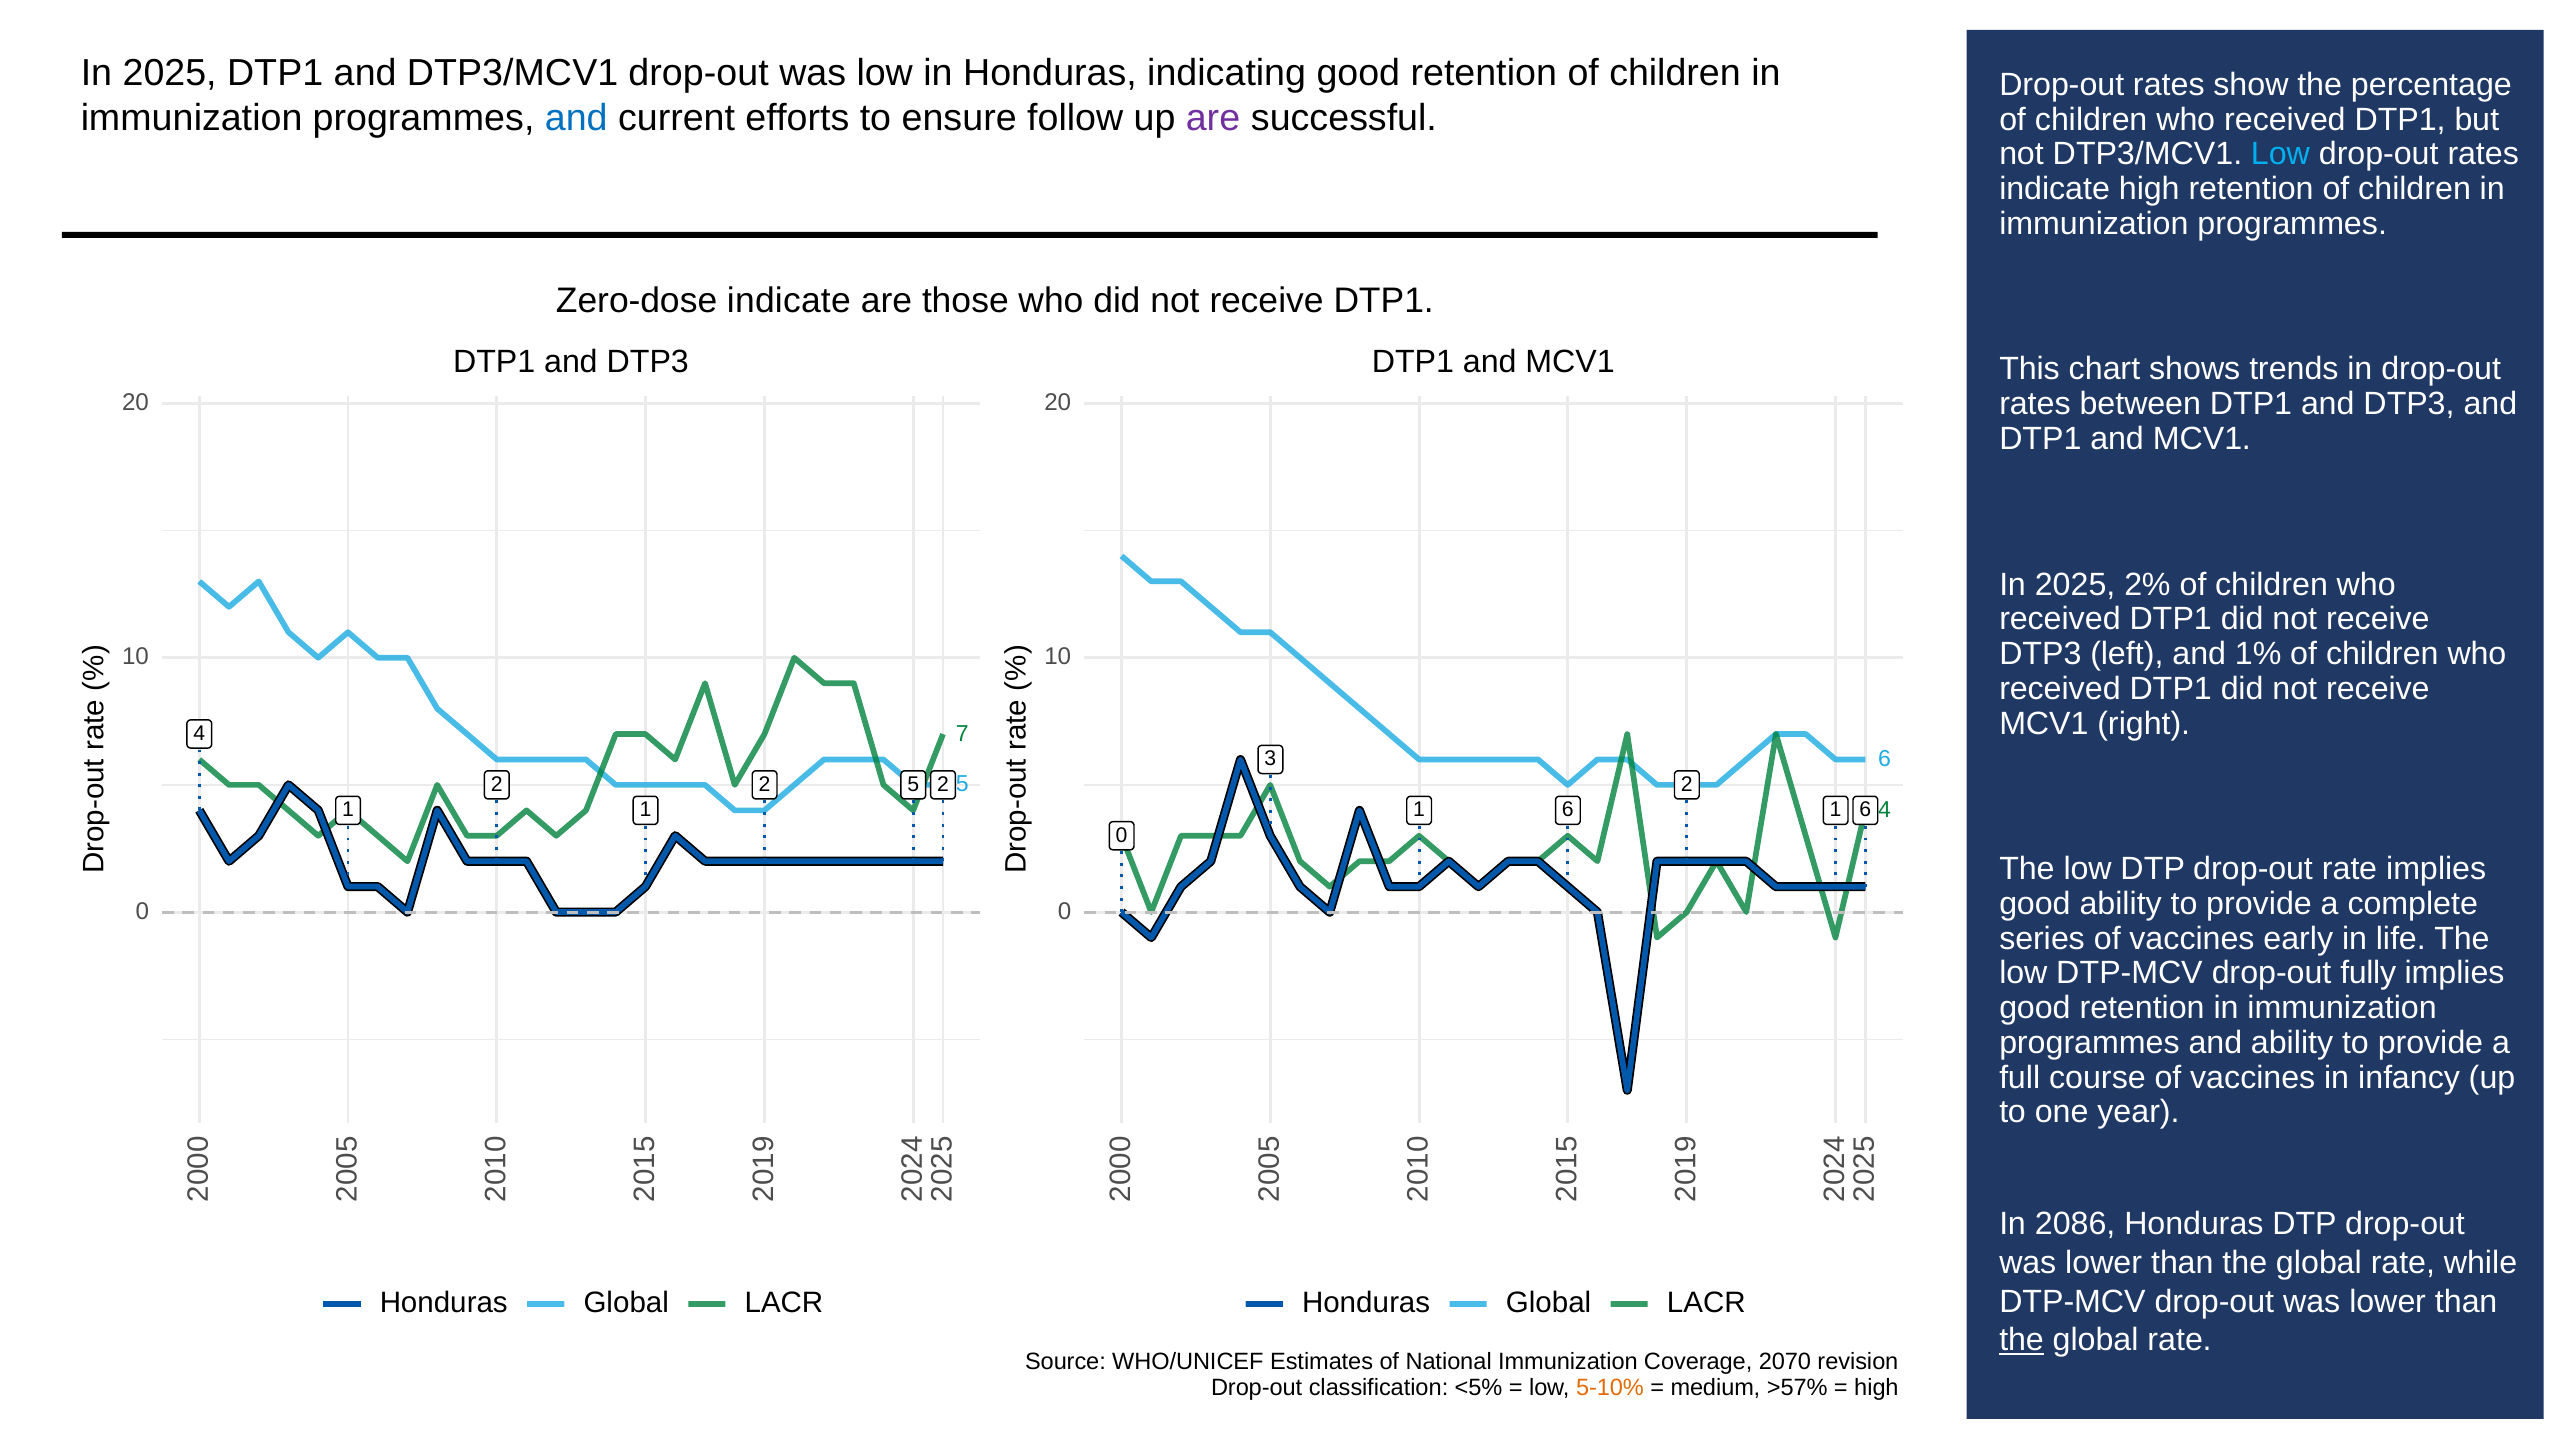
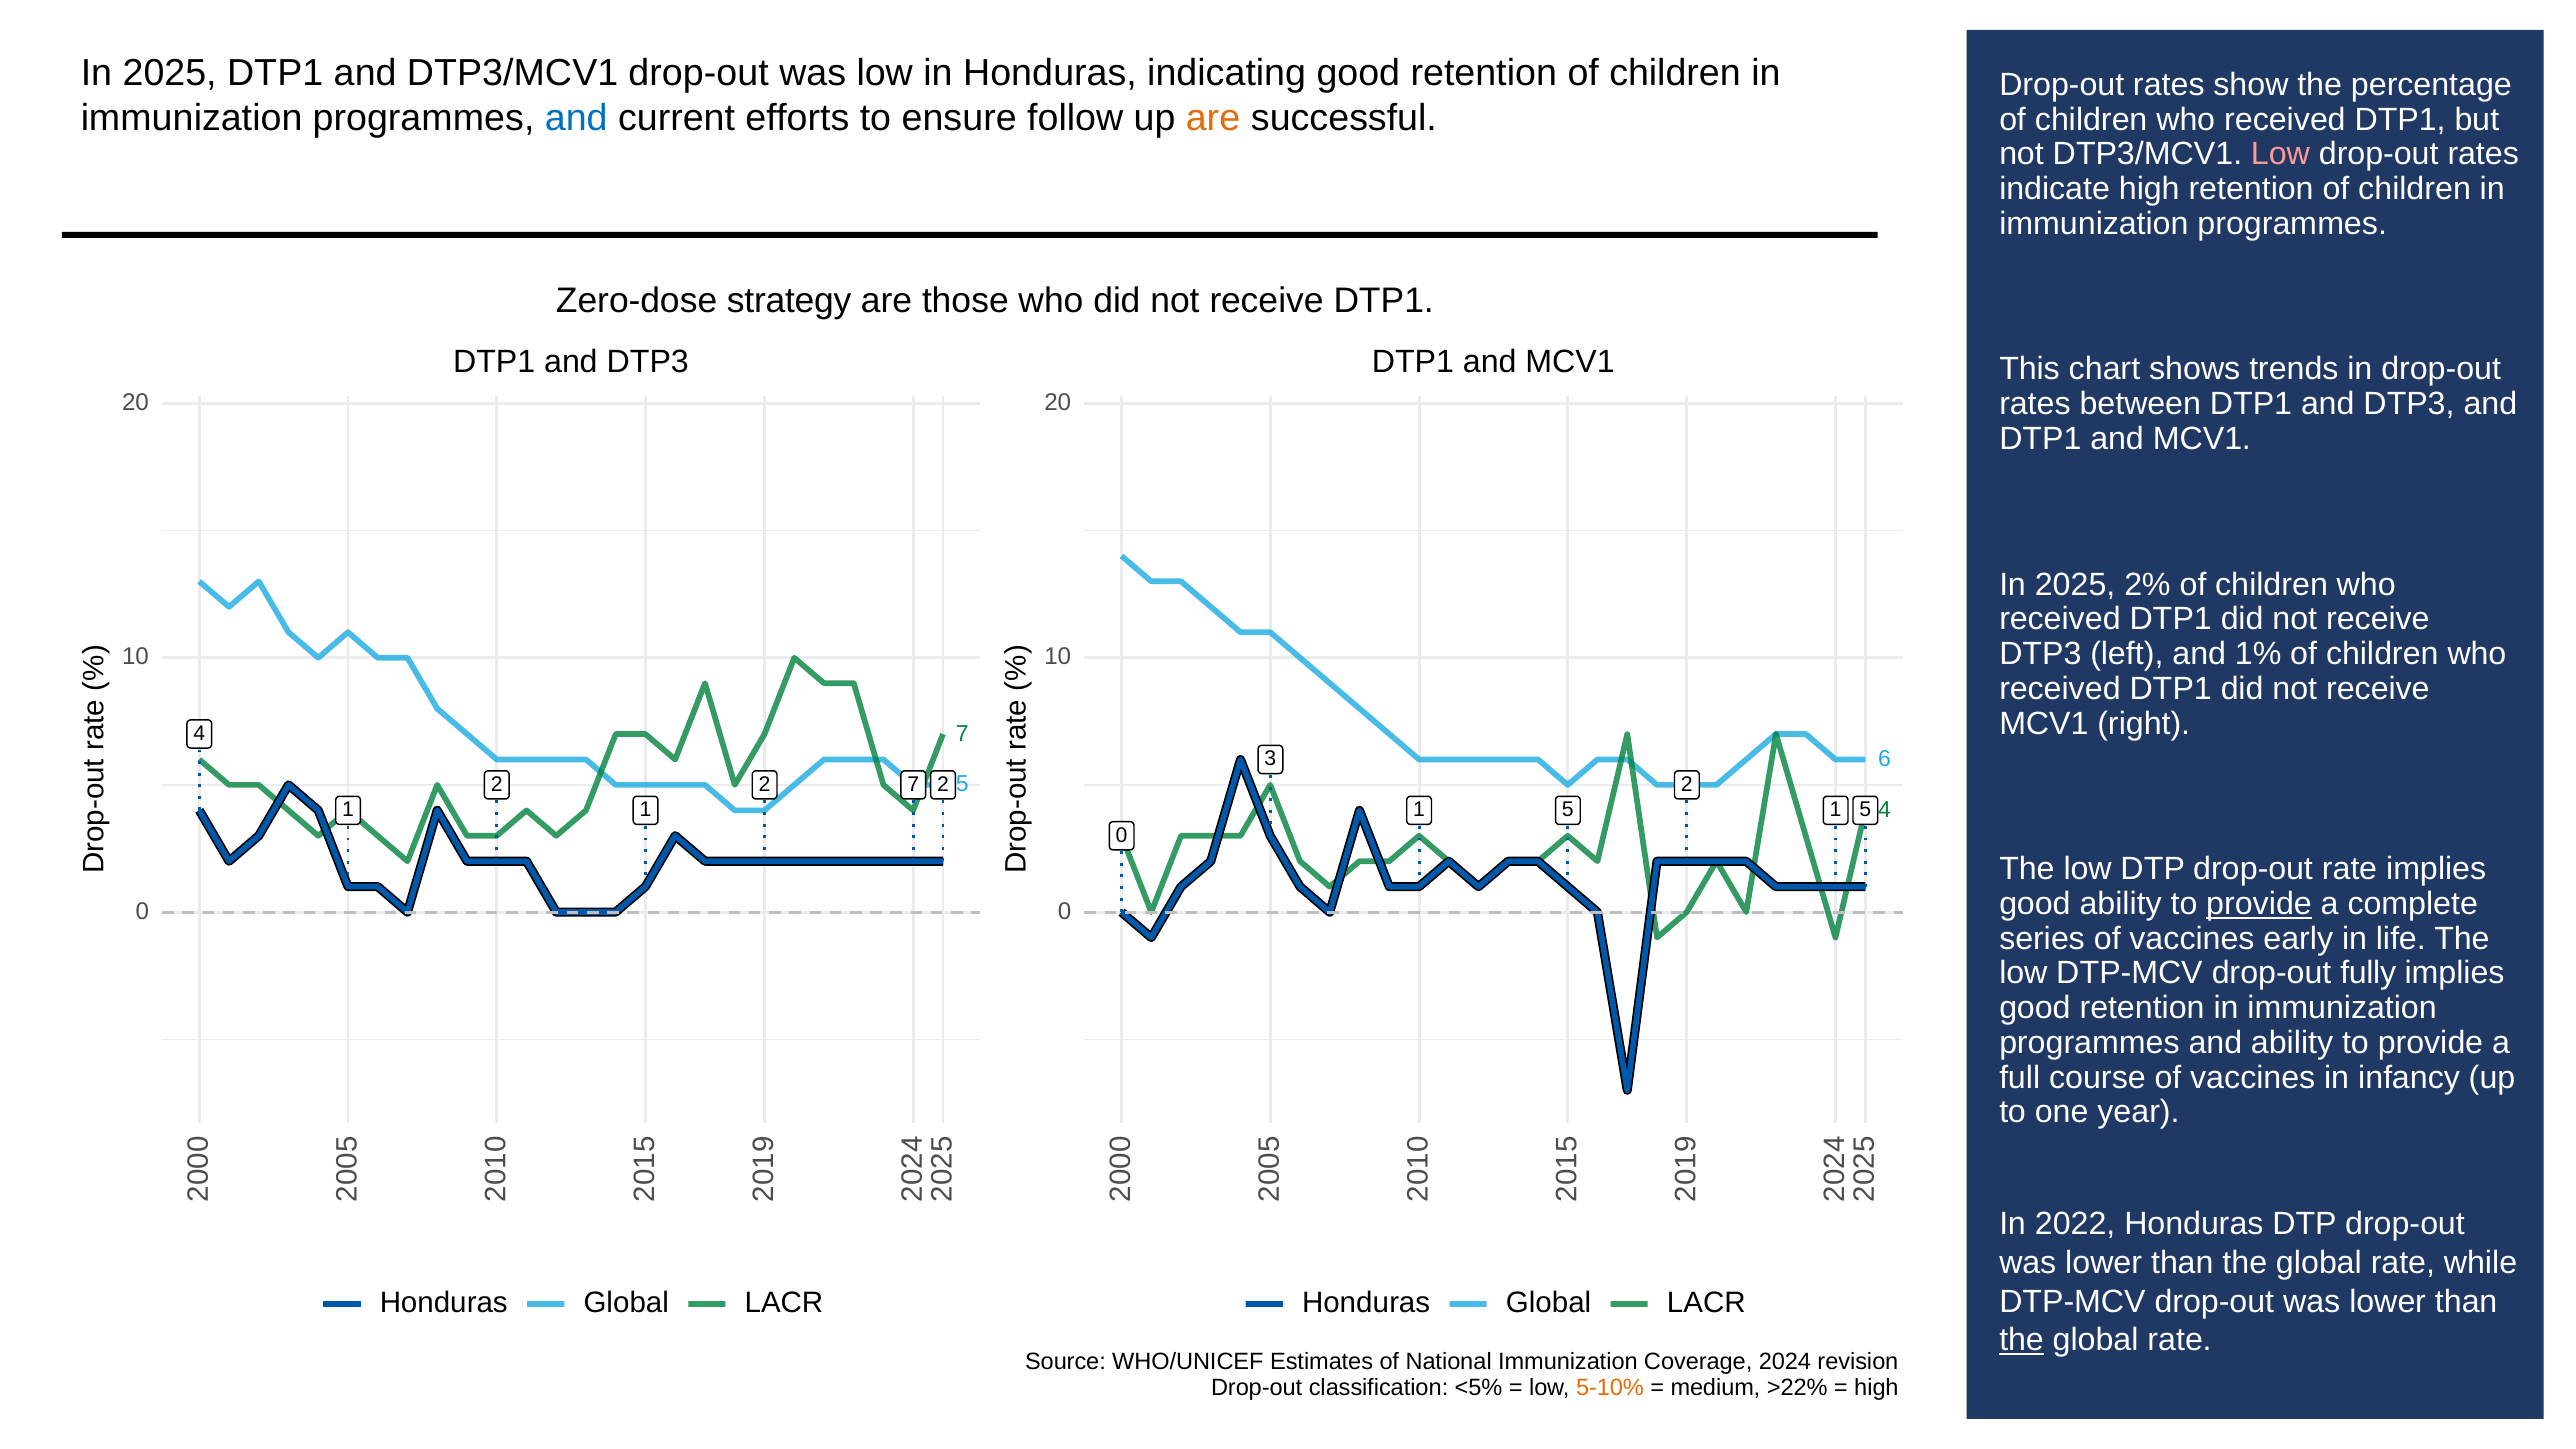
are colour: purple -> orange (1213, 118)
Low colour: light blue -> pink (2280, 154)
Zero-dose indicate: indicate -> strategy (789, 300)
5: 5 -> 7 (913, 784)
6: 6 -> 5 (1568, 810)
6: 6 -> 5 (1865, 810)
provide underline: none -> present (2259, 904)
2086: 2086 -> 2022 (2075, 1224)
2070: 2070 -> 2024 (1785, 1362)
>57%: >57% -> >22% (1797, 1387)
